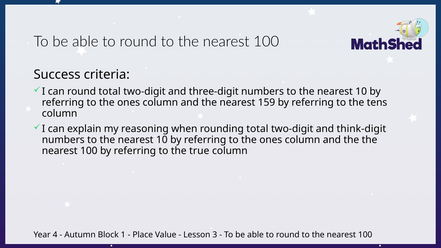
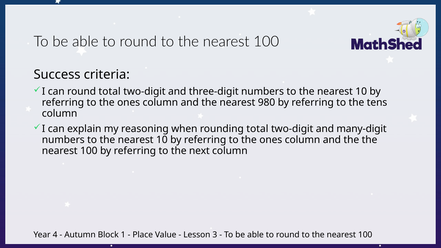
159: 159 -> 980 (267, 102)
think-digit: think-digit -> many-digit (361, 129)
true: true -> next (199, 151)
